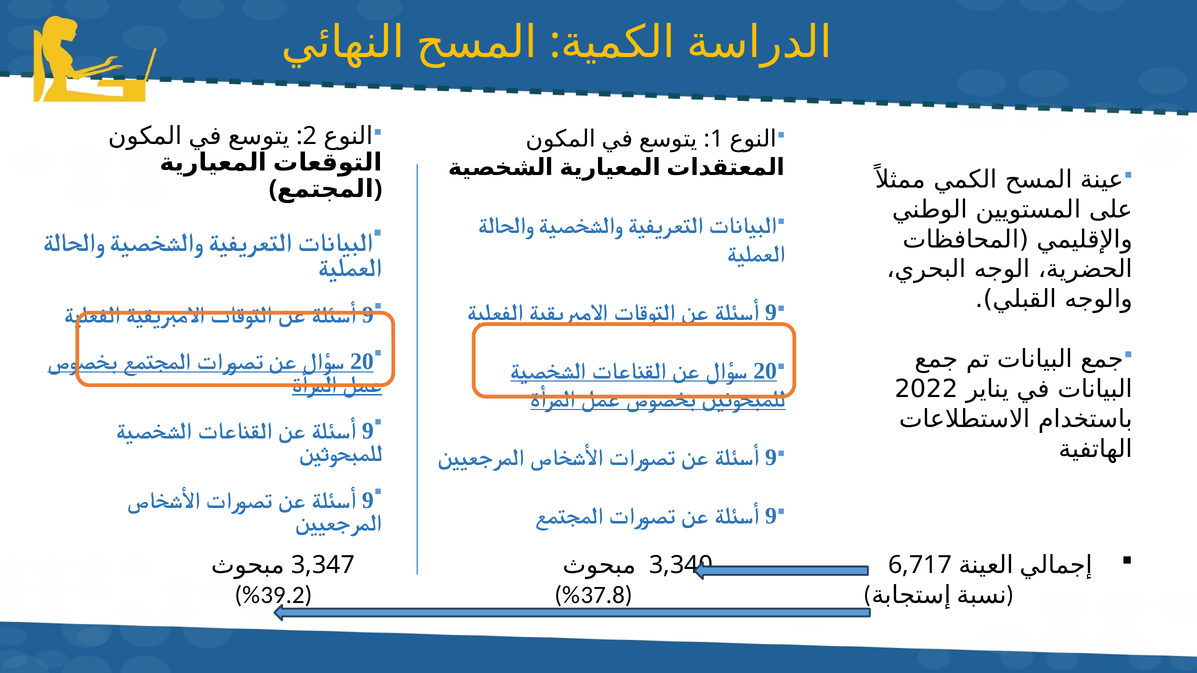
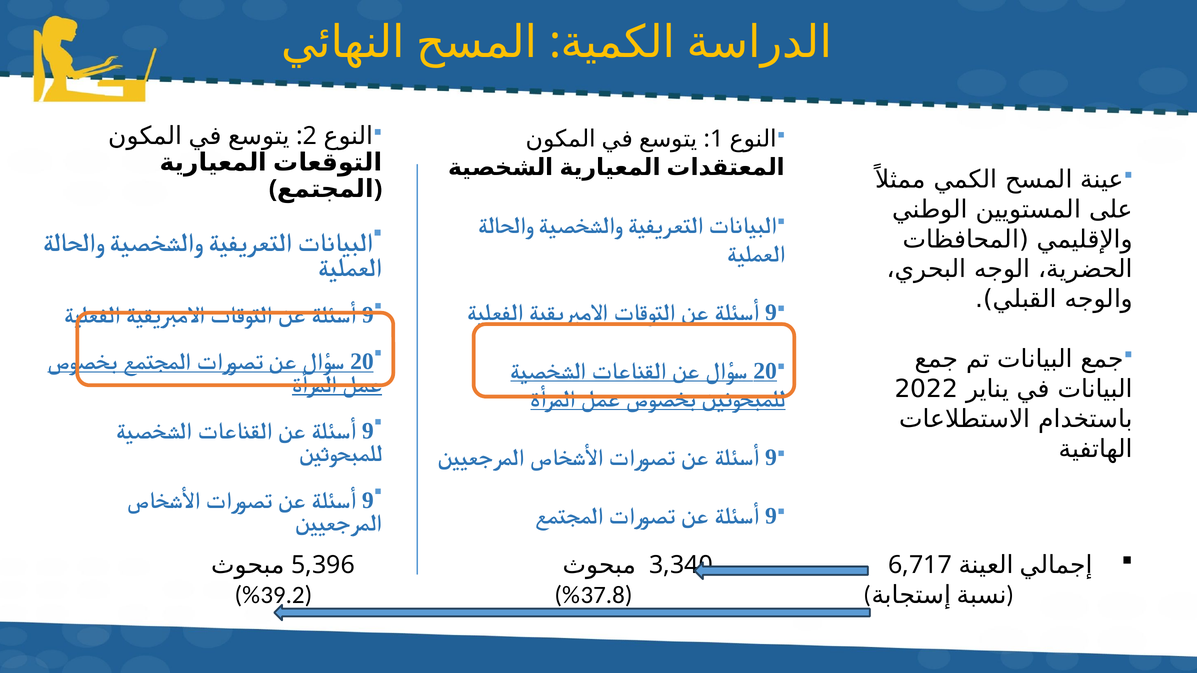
3,347: 3,347 -> 5,396 (323, 565)
